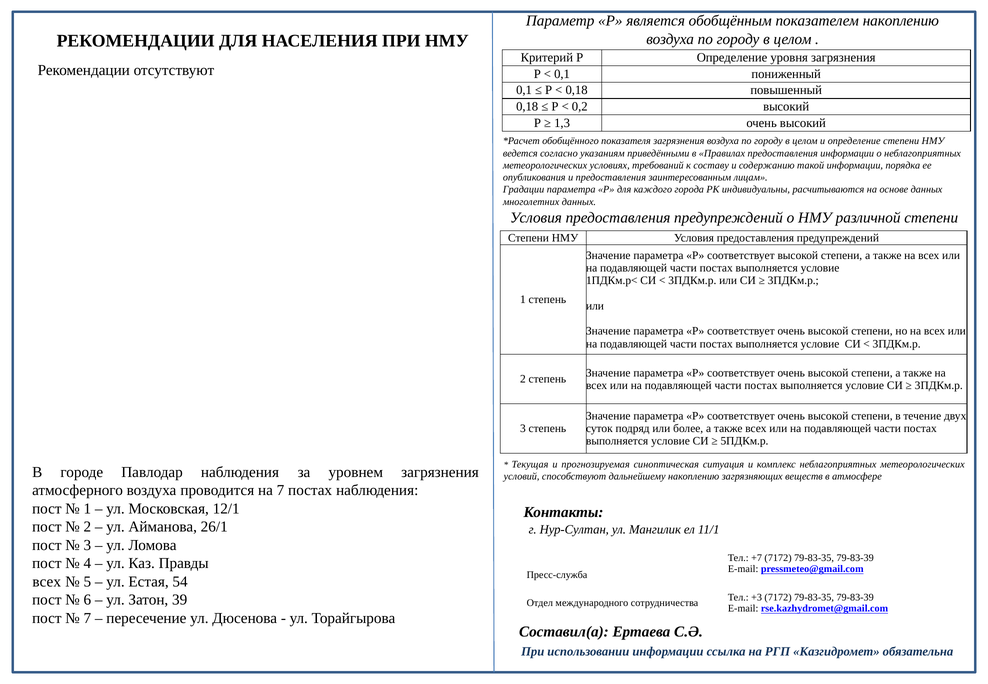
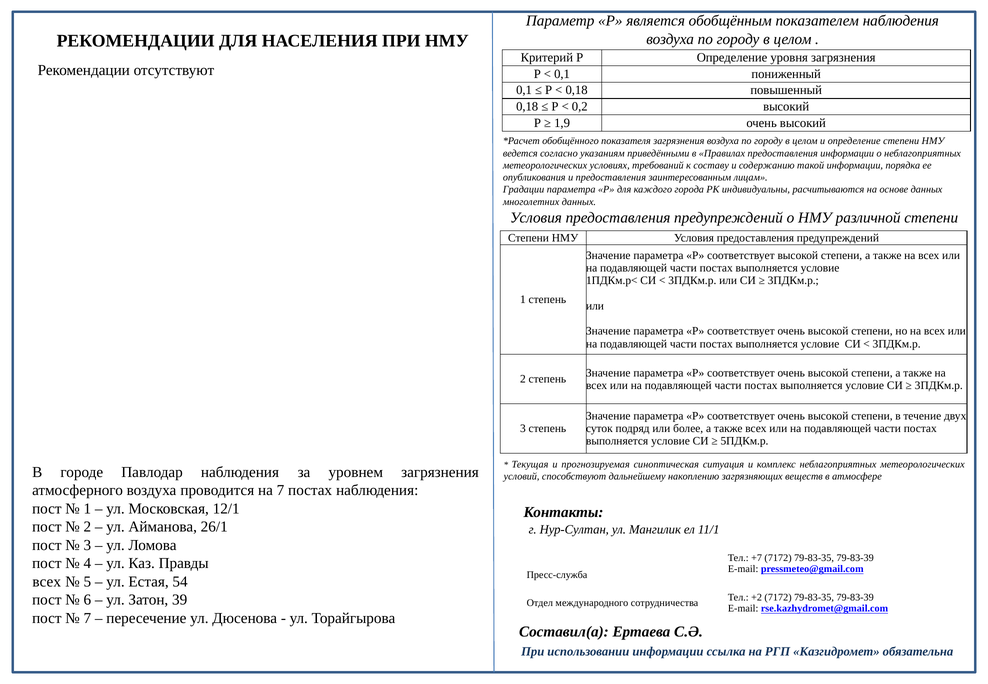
показателем накоплению: накоплению -> наблюдения (901, 21)
1,3: 1,3 -> 1,9 (562, 123)
+3: +3 -> +2 (757, 597)
